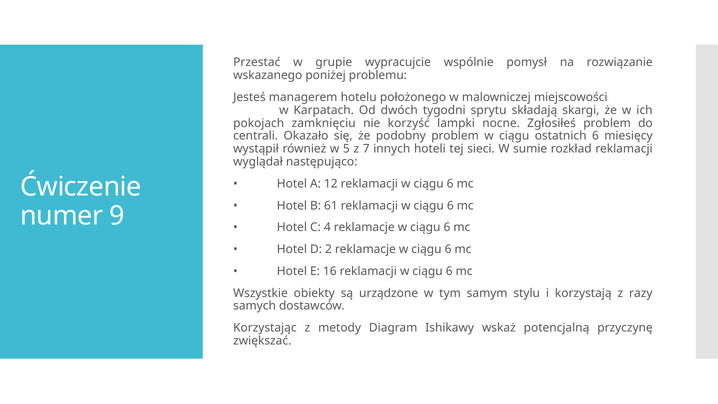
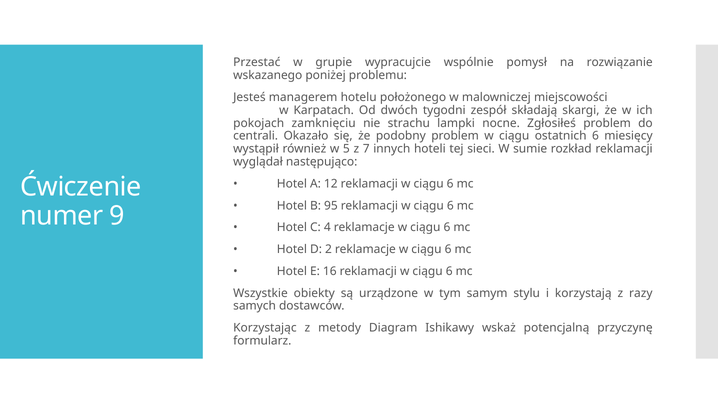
sprytu: sprytu -> zespół (489, 110)
korzyść: korzyść -> strachu (409, 123)
61: 61 -> 95 (331, 206)
zwiększać: zwiększać -> formularz (262, 341)
